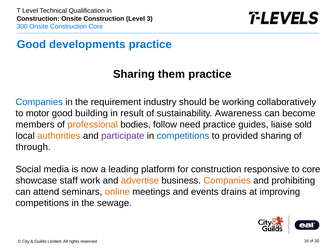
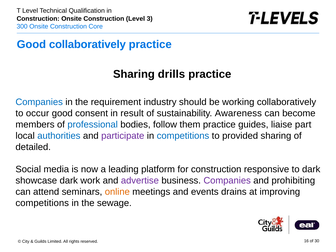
Good developments: developments -> collaboratively (87, 45)
them: them -> drills (171, 74)
motor: motor -> occur (38, 113)
building: building -> consent (92, 113)
professional colour: orange -> blue (93, 125)
need: need -> them (190, 125)
sold: sold -> part (303, 125)
authorities colour: orange -> blue (59, 136)
through: through -> detailed (33, 147)
to core: core -> dark (311, 169)
showcase staff: staff -> dark (69, 181)
advertise colour: orange -> purple (140, 181)
Companies colour: orange -> purple (227, 181)
